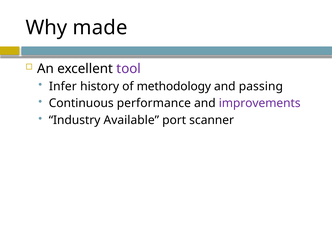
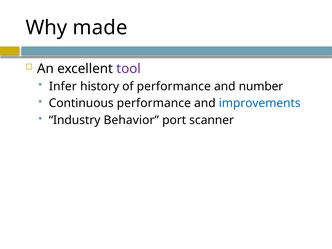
of methodology: methodology -> performance (174, 86)
passing: passing -> number (261, 86)
improvements colour: purple -> blue (260, 103)
Available: Available -> Behavior (131, 120)
